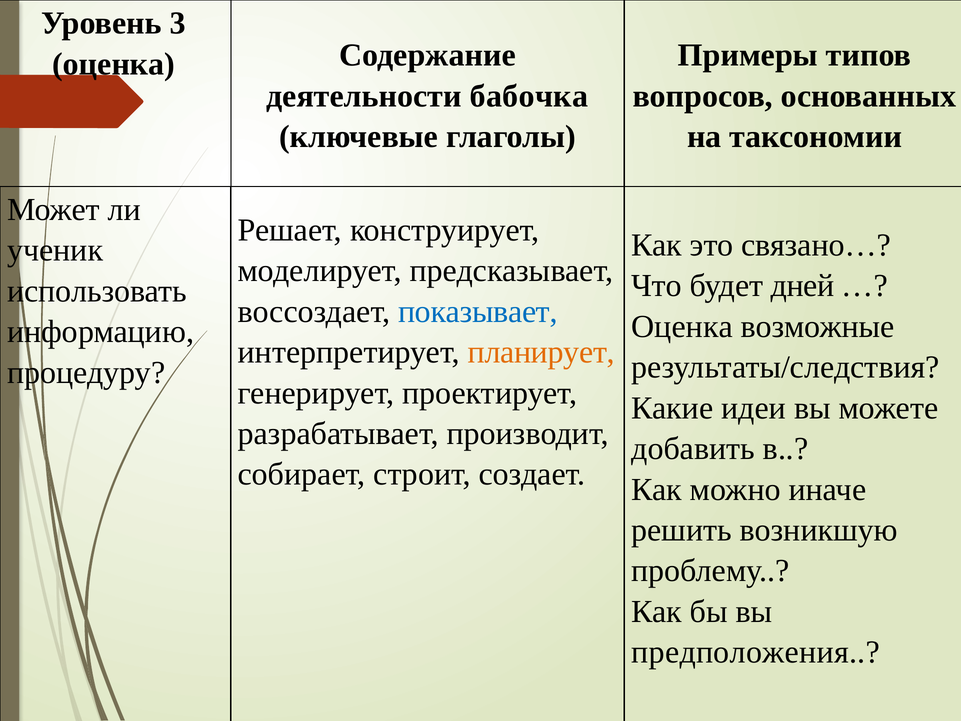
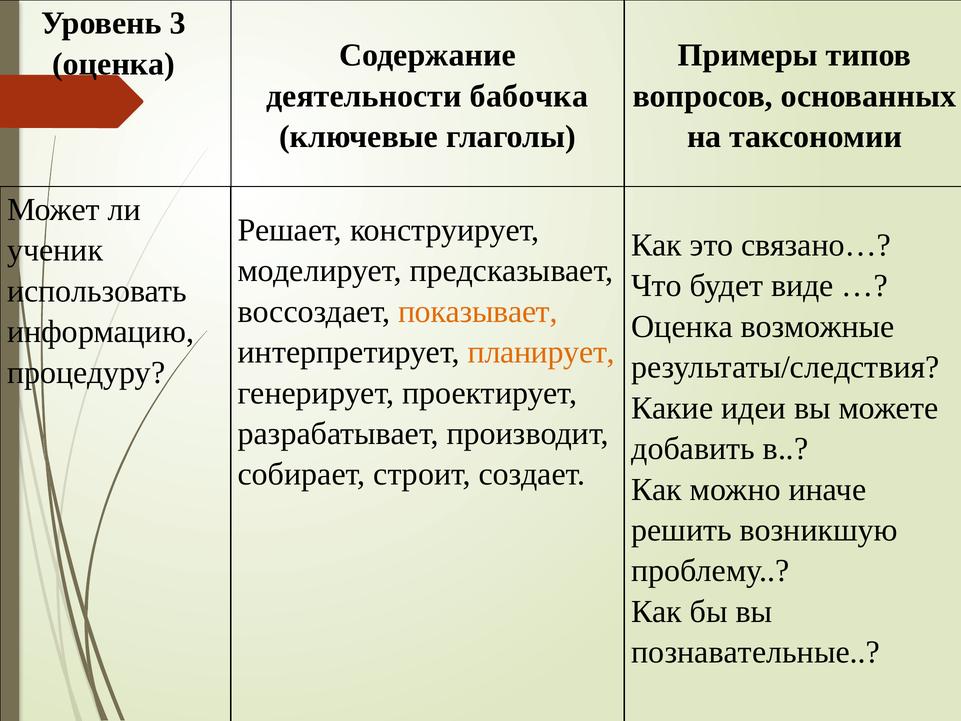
дней: дней -> виде (802, 286)
показывает colour: blue -> orange (478, 311)
предположения: предположения -> познавательные (756, 652)
